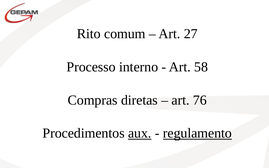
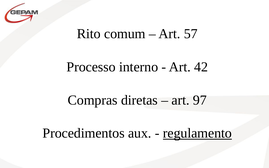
27: 27 -> 57 (191, 34)
58: 58 -> 42 (201, 67)
76: 76 -> 97 (200, 100)
aux underline: present -> none (140, 133)
